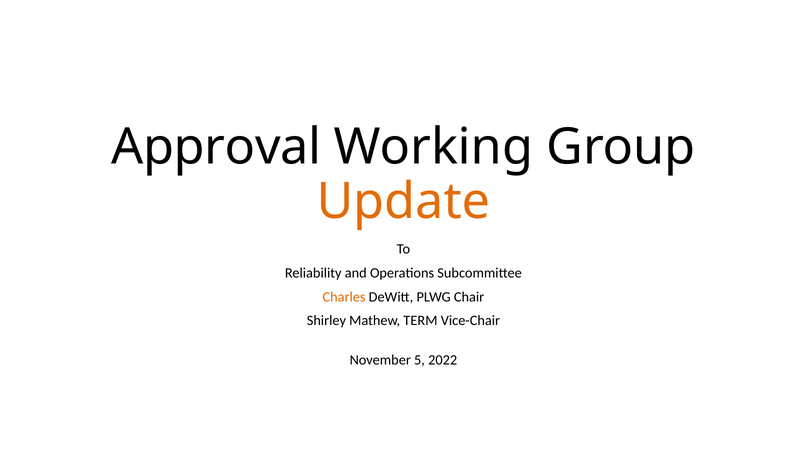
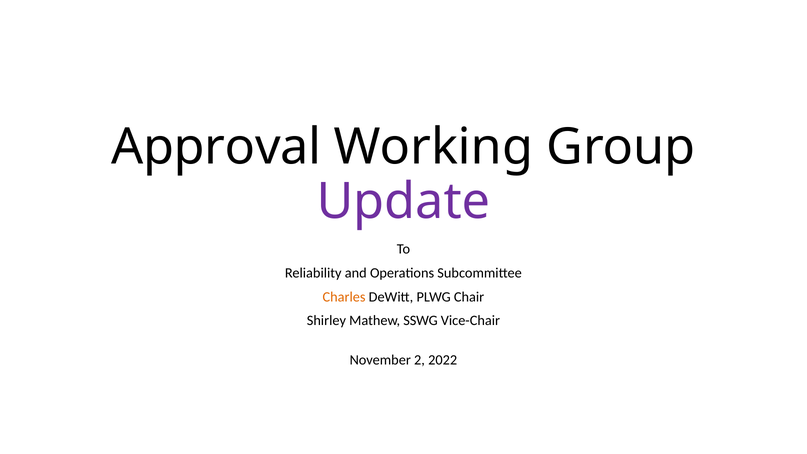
Update colour: orange -> purple (403, 202)
TERM: TERM -> SSWG (421, 321)
5: 5 -> 2 (420, 360)
